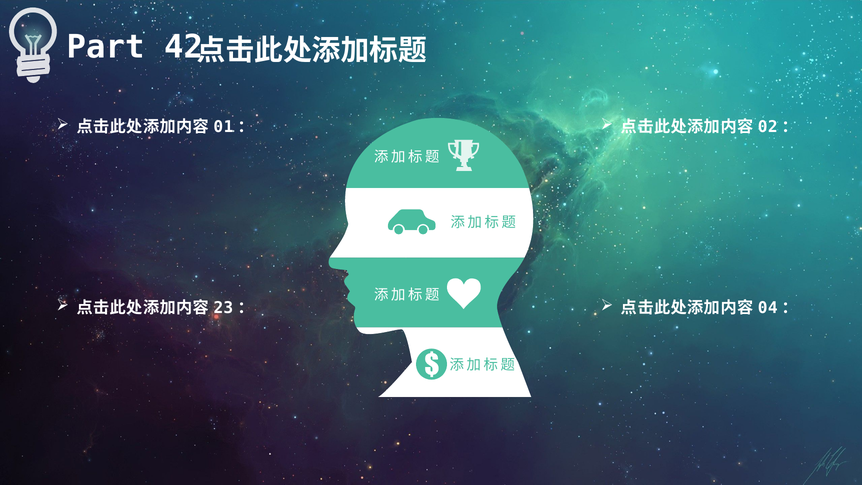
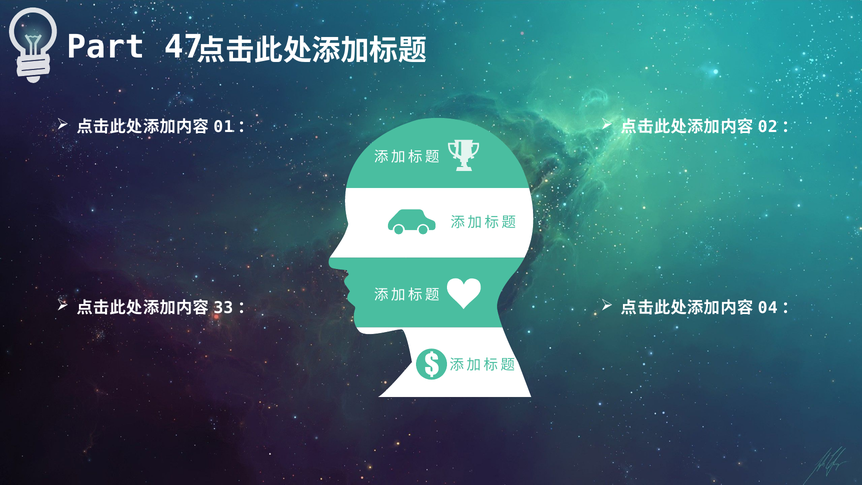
42: 42 -> 47 (184, 47)
23: 23 -> 33 (223, 308)
